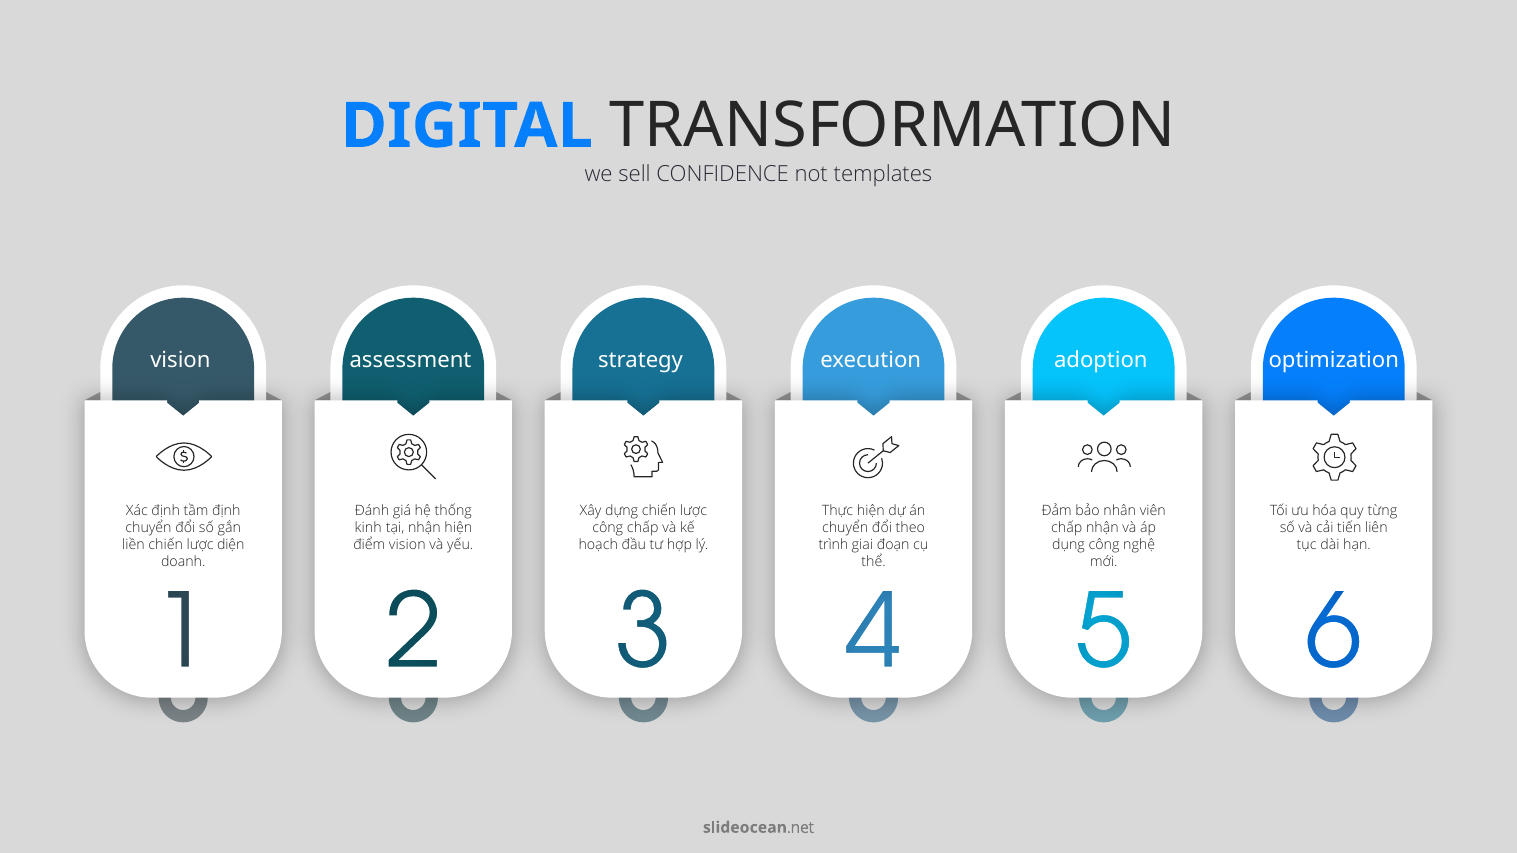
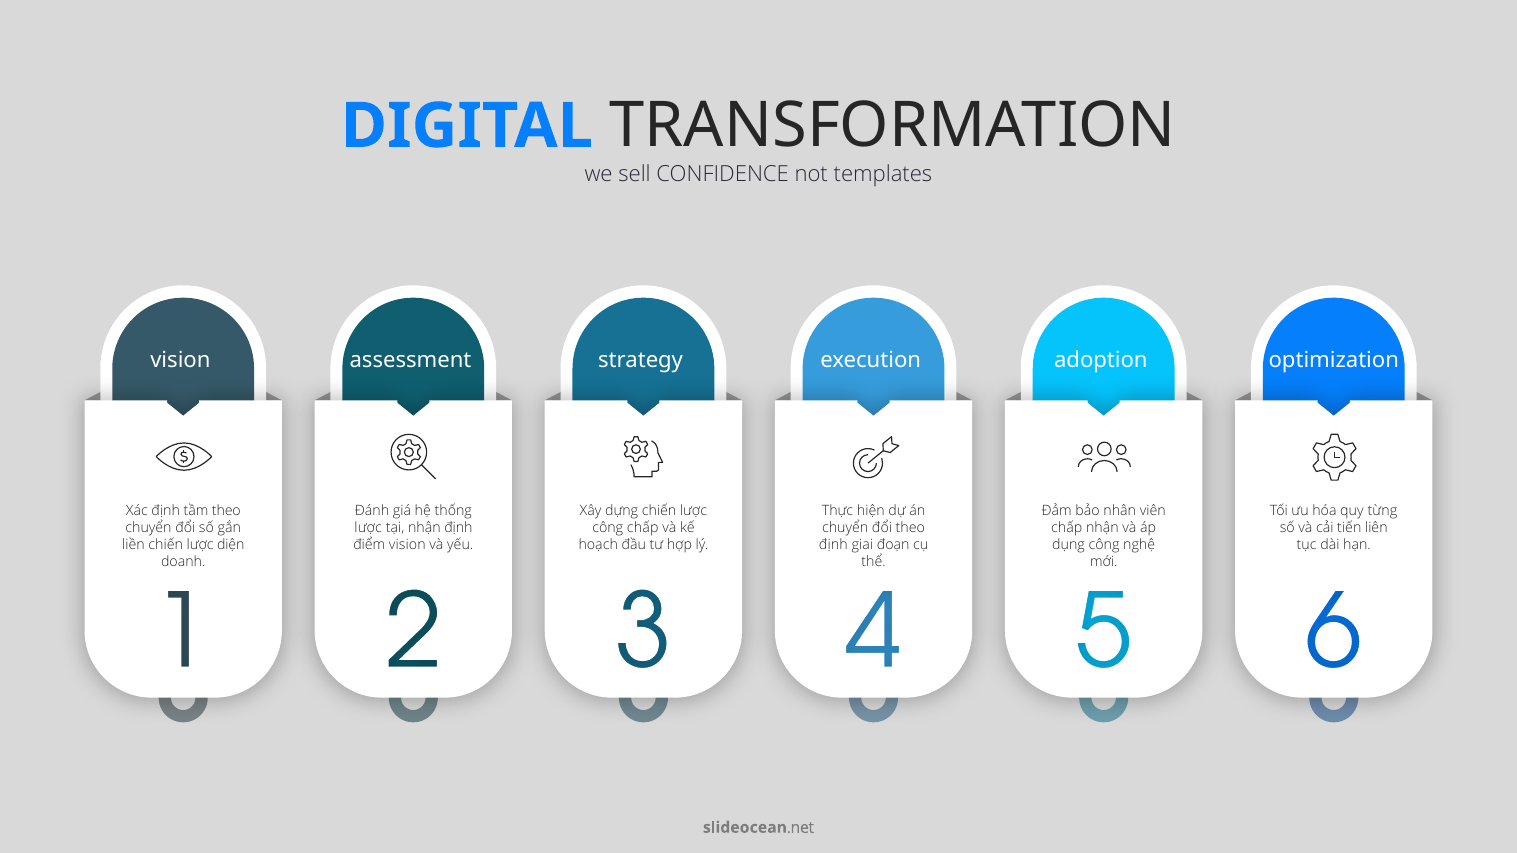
tầm định: định -> theo (226, 511)
kinh: kinh -> lược (368, 528)
nhận hiện: hiện -> định (458, 528)
trình: trình -> định (833, 545)
